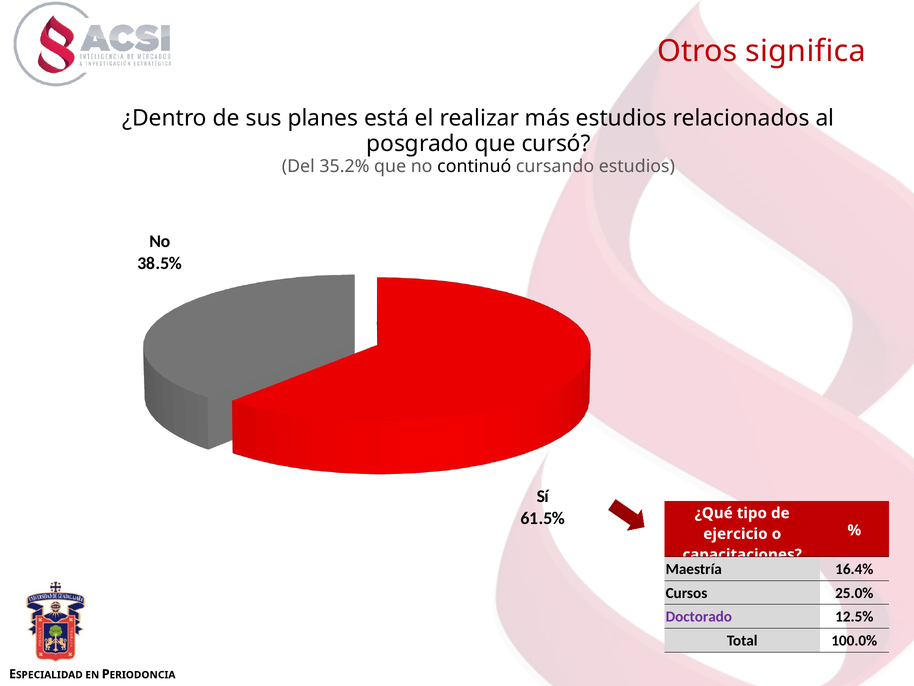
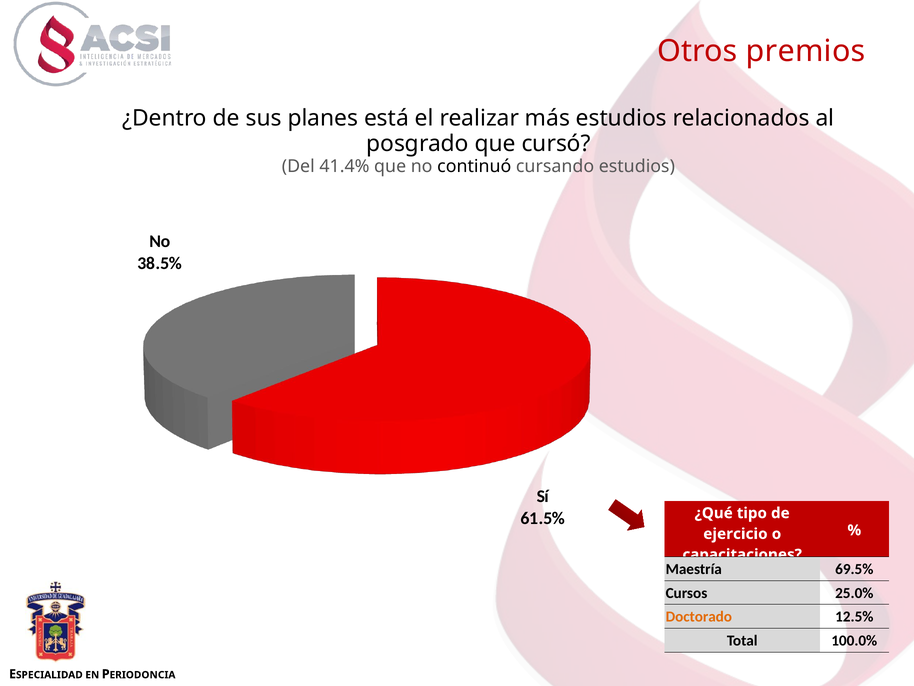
significa: significa -> premios (806, 51)
35.2%: 35.2% -> 41.4% (344, 166)
16.4%: 16.4% -> 69.5% (854, 569)
Doctorado colour: purple -> orange (699, 616)
